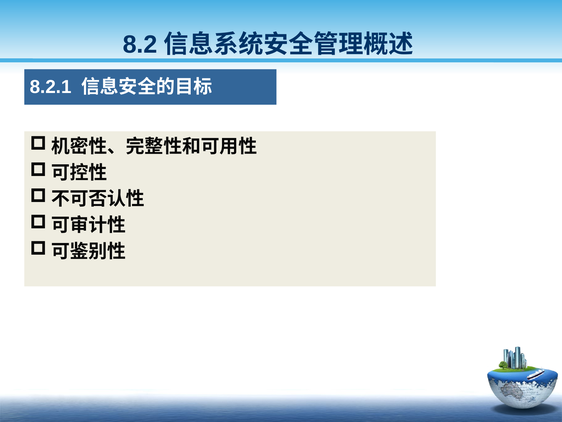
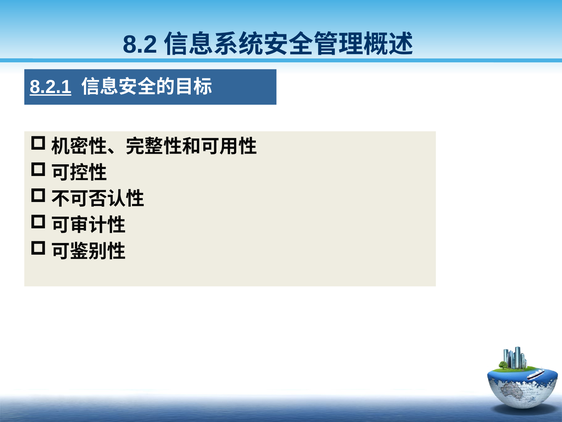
8.2.1 underline: none -> present (51, 87)
